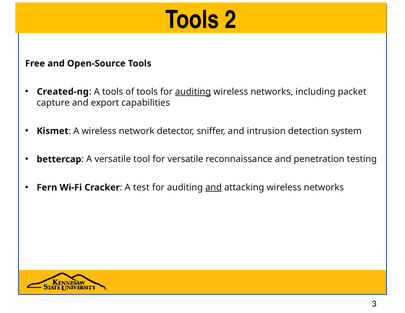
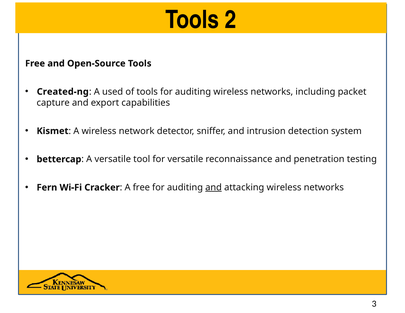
A tools: tools -> used (113, 92)
auditing underline: present -> none (193, 92)
A test: test -> free (141, 187)
